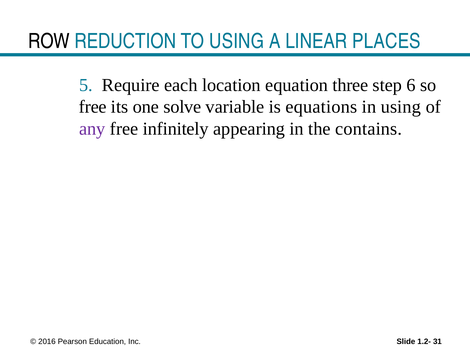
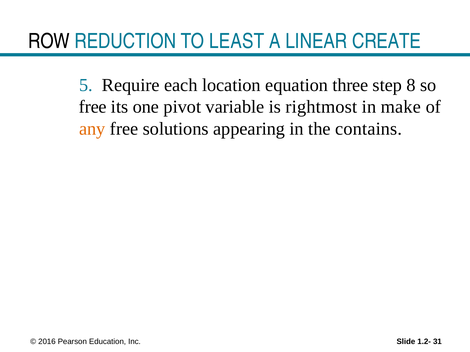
TO USING: USING -> LEAST (237, 41)
PLACES: PLACES -> CREATE (387, 41)
6: 6 -> 8 (411, 85)
solve: solve -> pivot (182, 107)
equations: equations -> rightmost (321, 107)
in using: using -> make (401, 107)
any colour: purple -> orange (92, 129)
infinitely: infinitely -> solutions (176, 129)
